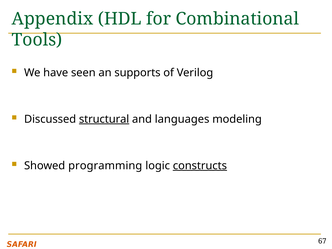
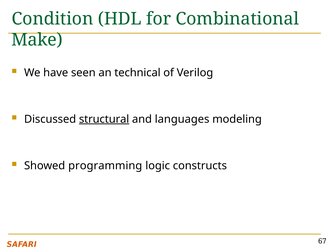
Appendix: Appendix -> Condition (53, 19)
Tools: Tools -> Make (37, 40)
supports: supports -> technical (137, 73)
constructs underline: present -> none (200, 166)
